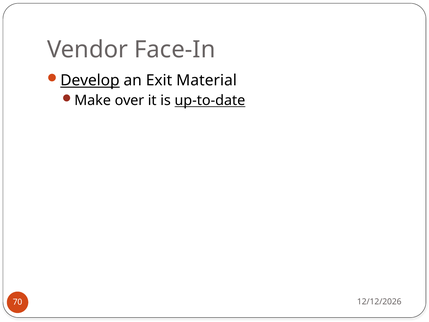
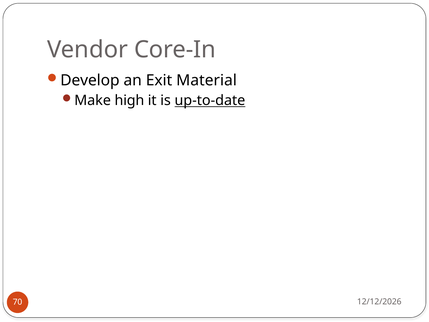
Face-In: Face-In -> Core-In (175, 50)
Develop underline: present -> none (90, 80)
over: over -> high (129, 100)
